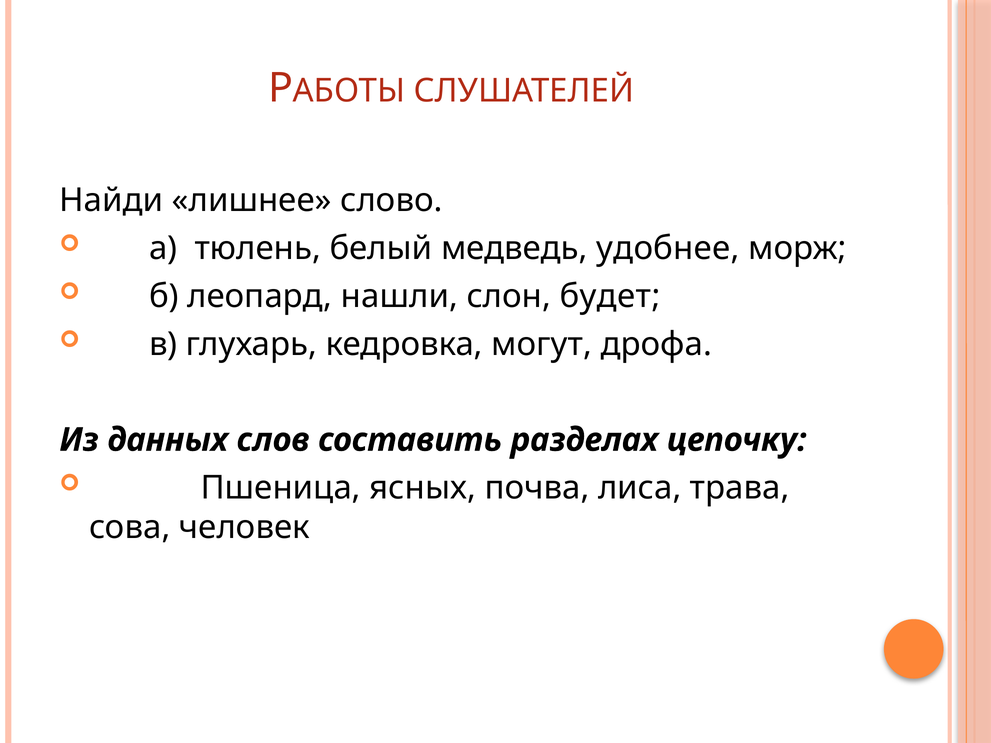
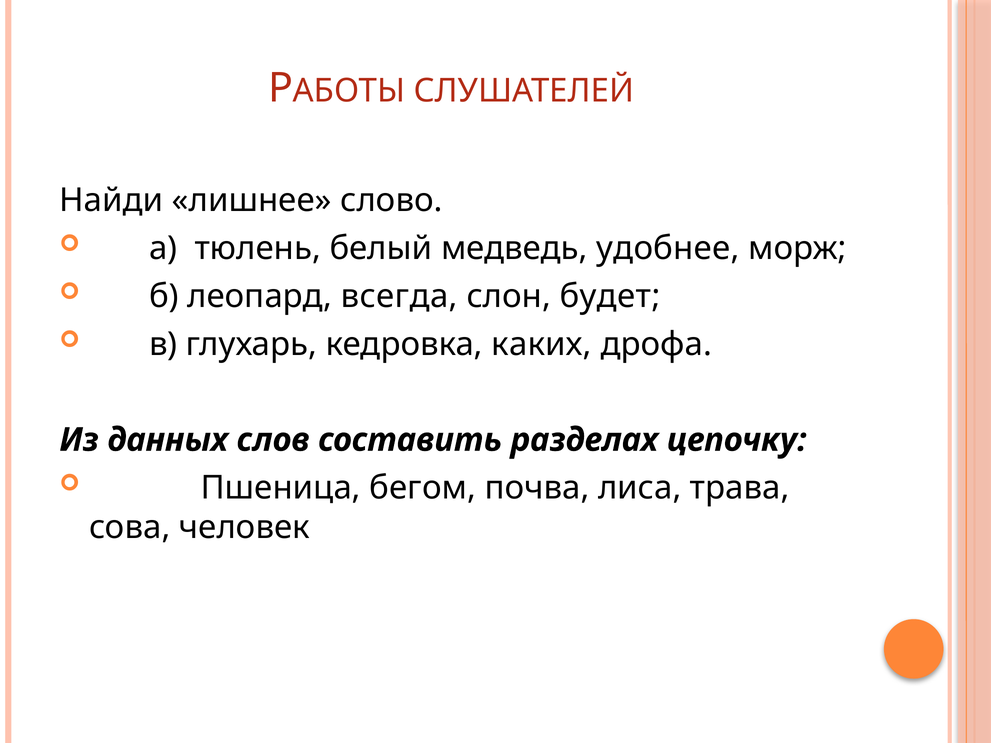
нашли: нашли -> всегда (399, 296)
могут: могут -> каких (542, 344)
ясных: ясных -> бегом (423, 488)
